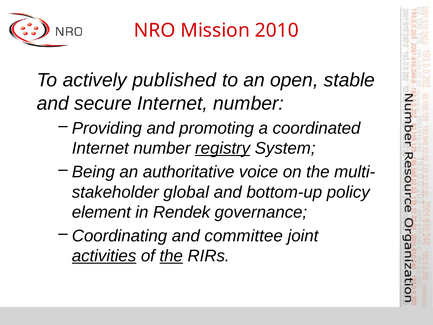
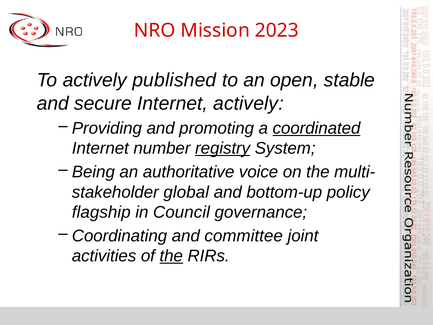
2010: 2010 -> 2023 (277, 30)
secure Internet number: number -> actively (248, 103)
coordinated underline: none -> present (317, 128)
element: element -> flagship (101, 212)
Rendek: Rendek -> Council (181, 212)
activities underline: present -> none (104, 256)
